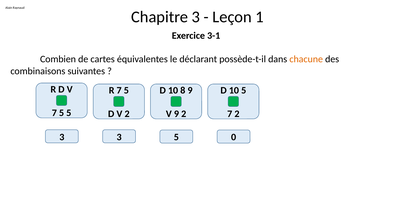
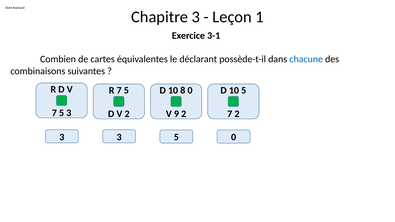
chacune colour: orange -> blue (306, 59)
8 9: 9 -> 0 (190, 90)
5 5: 5 -> 3 (69, 113)
